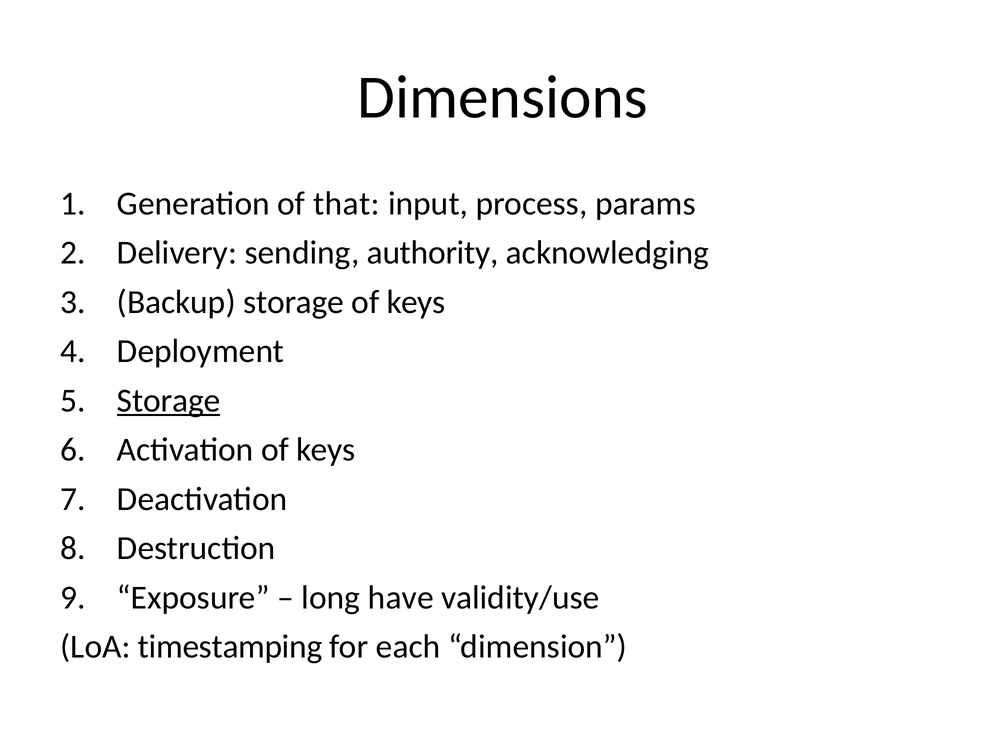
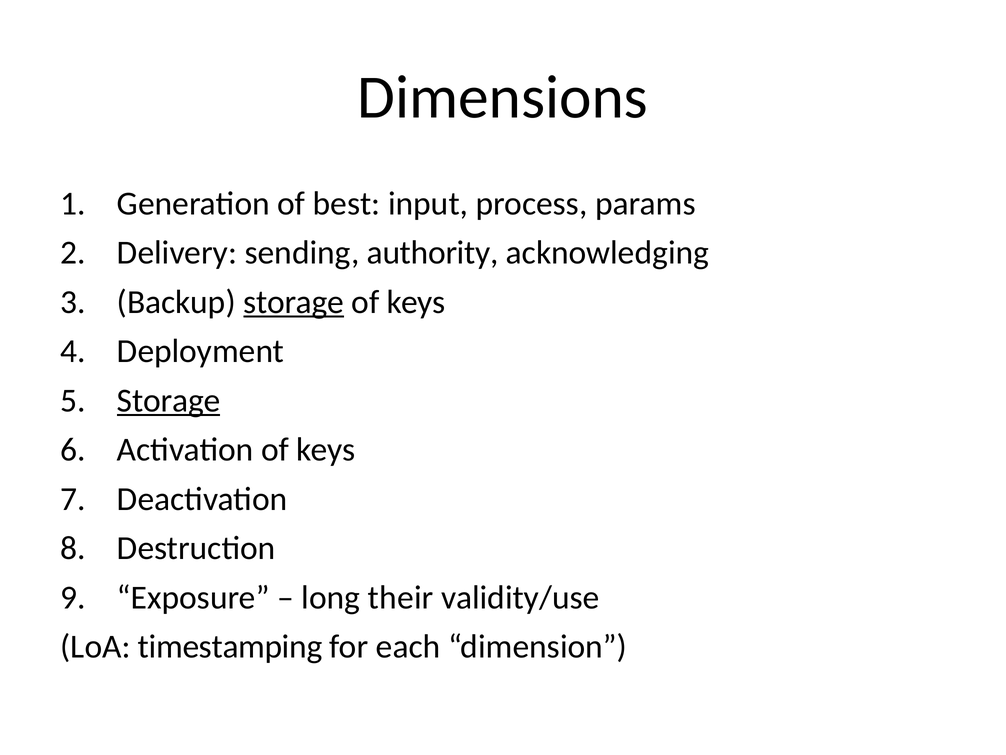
that: that -> best (347, 204)
storage underline: none -> present (294, 302)
have: have -> their (401, 597)
